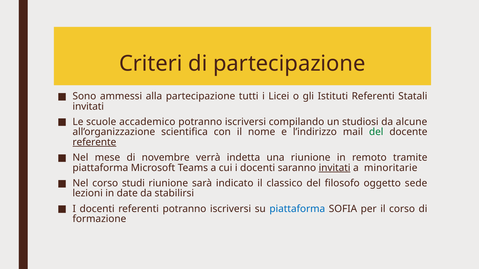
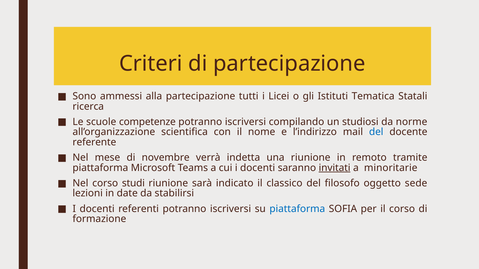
Istituti Referenti: Referenti -> Tematica (373, 96)
invitati: invitati -> ricerca (88, 107)
accademico: accademico -> competenze (147, 122)
alcune: alcune -> norme (412, 122)
del colour: green -> blue (376, 132)
referente underline: present -> none (94, 142)
